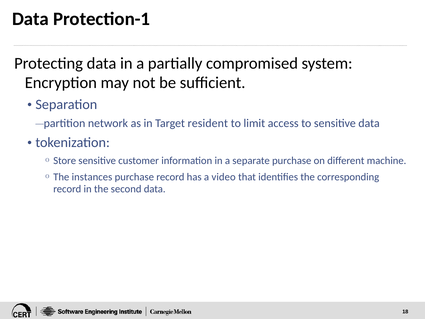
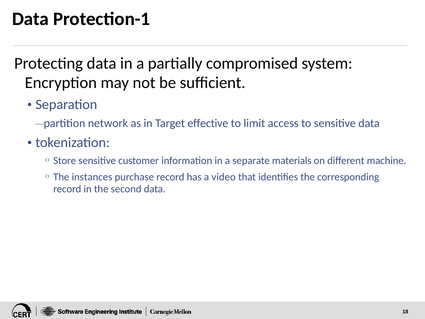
resident: resident -> effective (208, 123)
separate purchase: purchase -> materials (292, 160)
